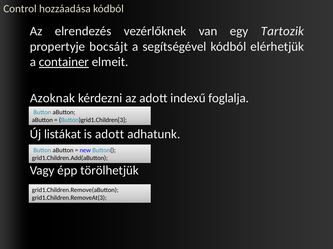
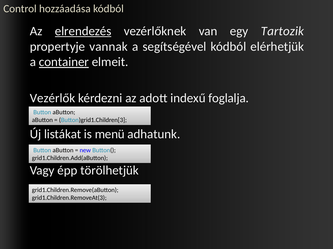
elrendezés underline: none -> present (83, 31)
bocsájt: bocsájt -> vannak (109, 47)
Azoknak: Azoknak -> Vezérlők (53, 98)
is adott: adott -> menü (110, 135)
